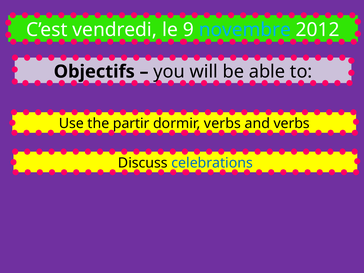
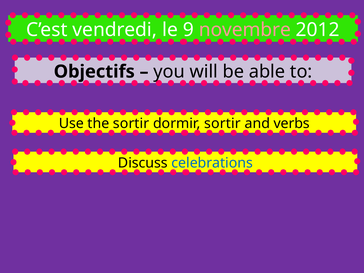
novembre colour: light blue -> pink (245, 30)
the partir: partir -> sortir (131, 124)
dormir verbs: verbs -> sortir (222, 124)
